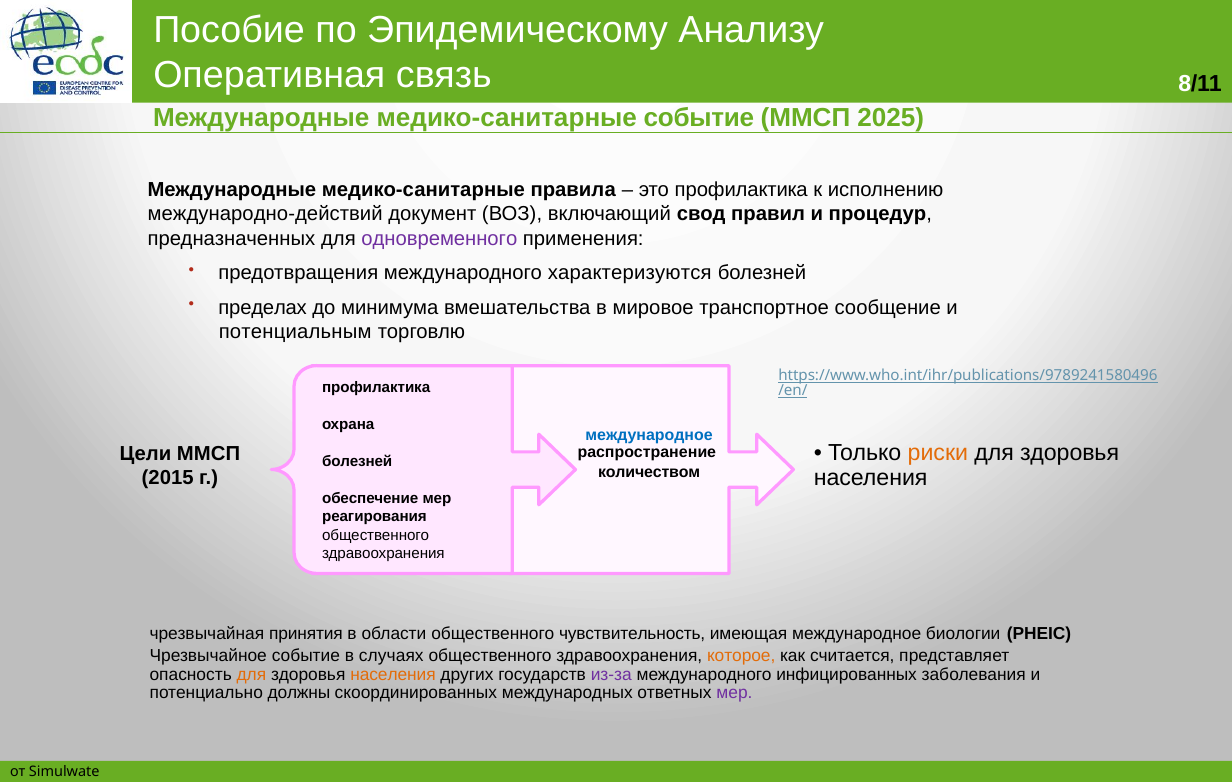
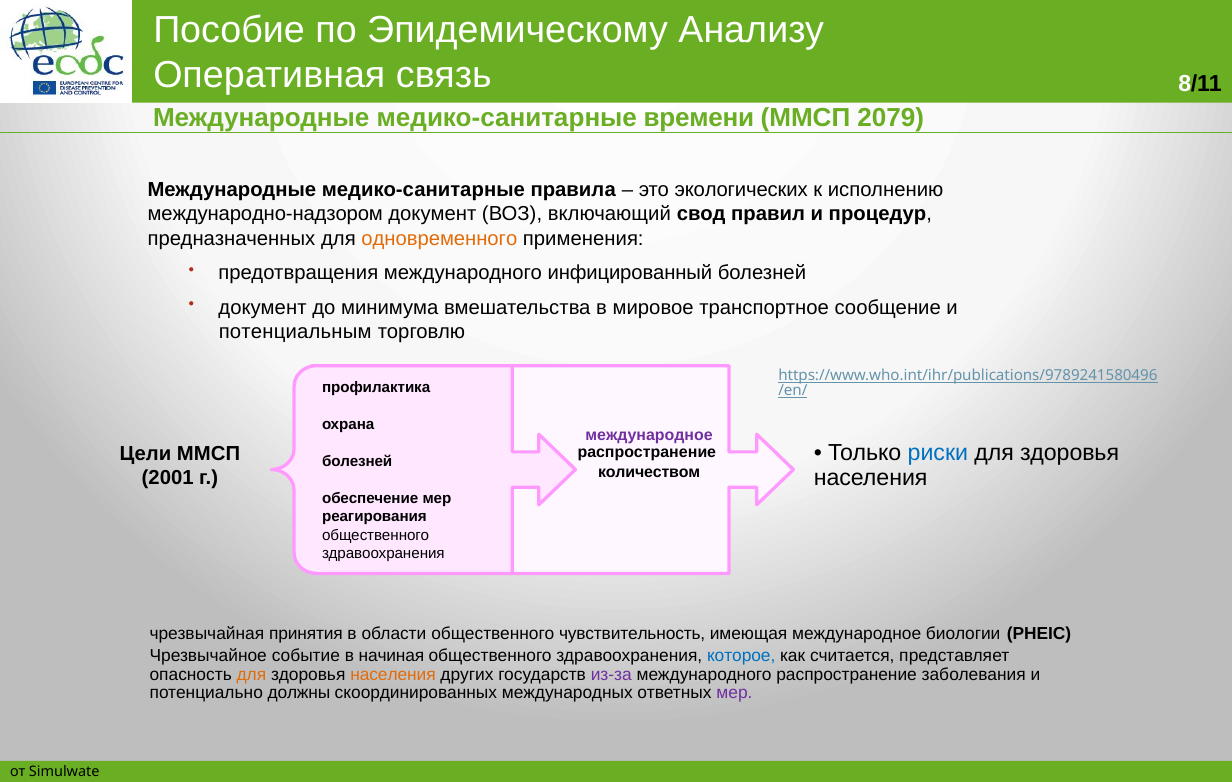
медико-санитарные событие: событие -> времени (699, 118)
2025: 2025 -> 2079 (891, 118)
это профилактика: профилактика -> экологических (741, 190)
международно-действий: международно-действий -> международно-надзором (265, 214)
одновременного colour: purple -> orange (439, 238)
характеризуются: характеризуются -> инфицированный (630, 273)
пределах: пределах -> документ (263, 307)
международное colour: blue -> purple (649, 435)
риски colour: orange -> blue (938, 453)
2015: 2015 -> 2001 (168, 478)
случаях: случаях -> начиная (391, 656)
которое colour: orange -> blue (741, 656)
международного инфицированных: инфицированных -> распространение (847, 675)
